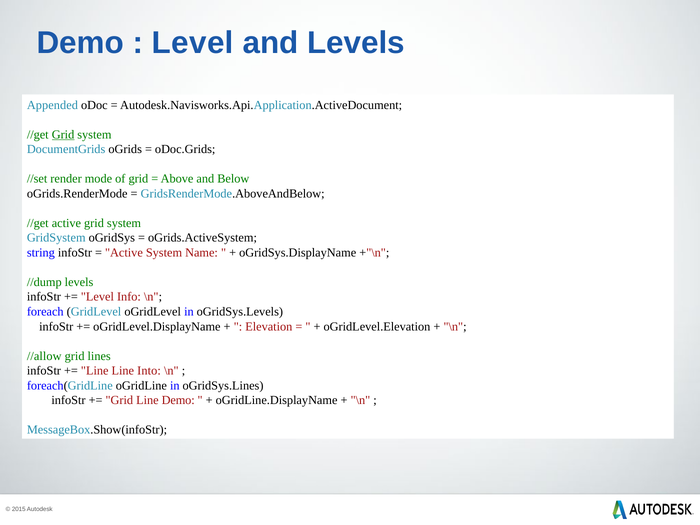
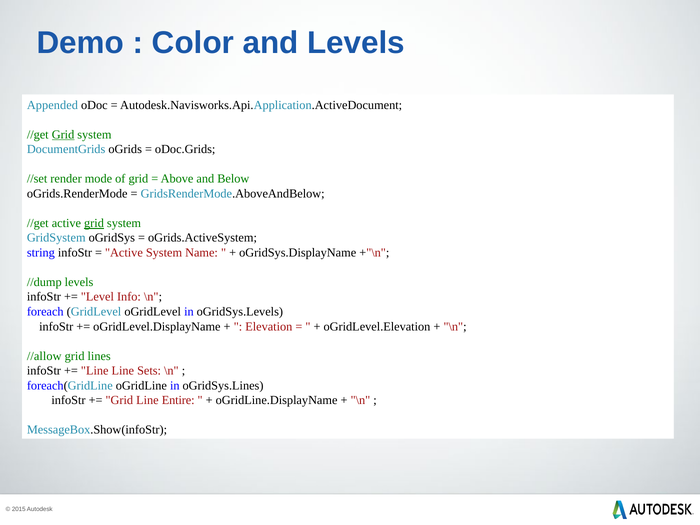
Level: Level -> Color (193, 43)
grid underline: none -> present (94, 223)
Into: Into -> Sets (149, 371)
Line Demo: Demo -> Entire (178, 400)
